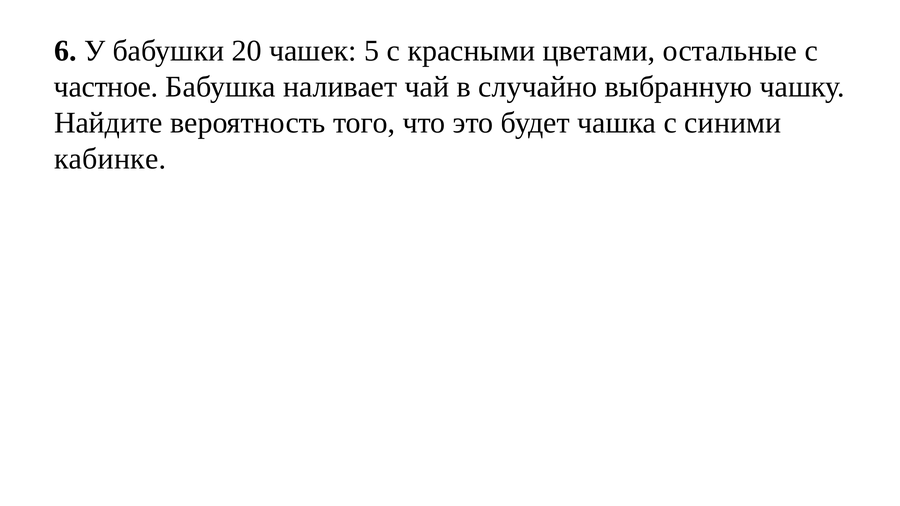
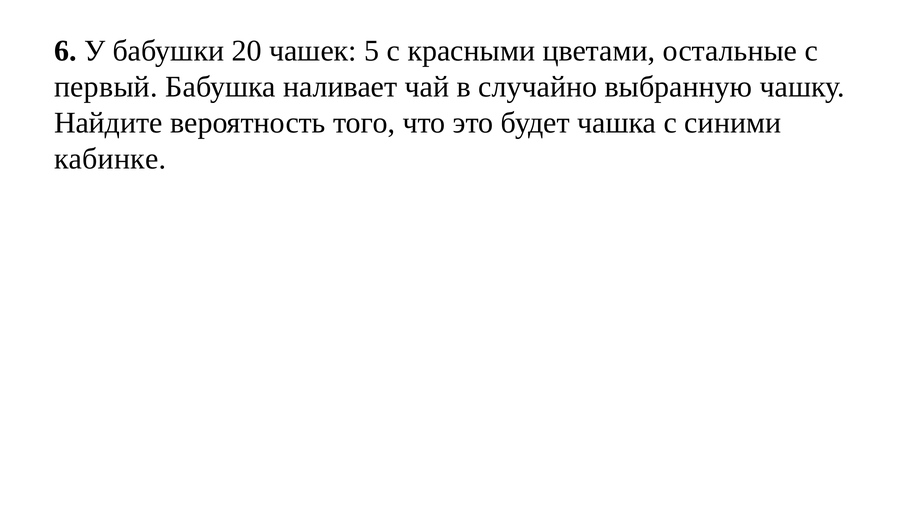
частное: частное -> первый (106, 87)
